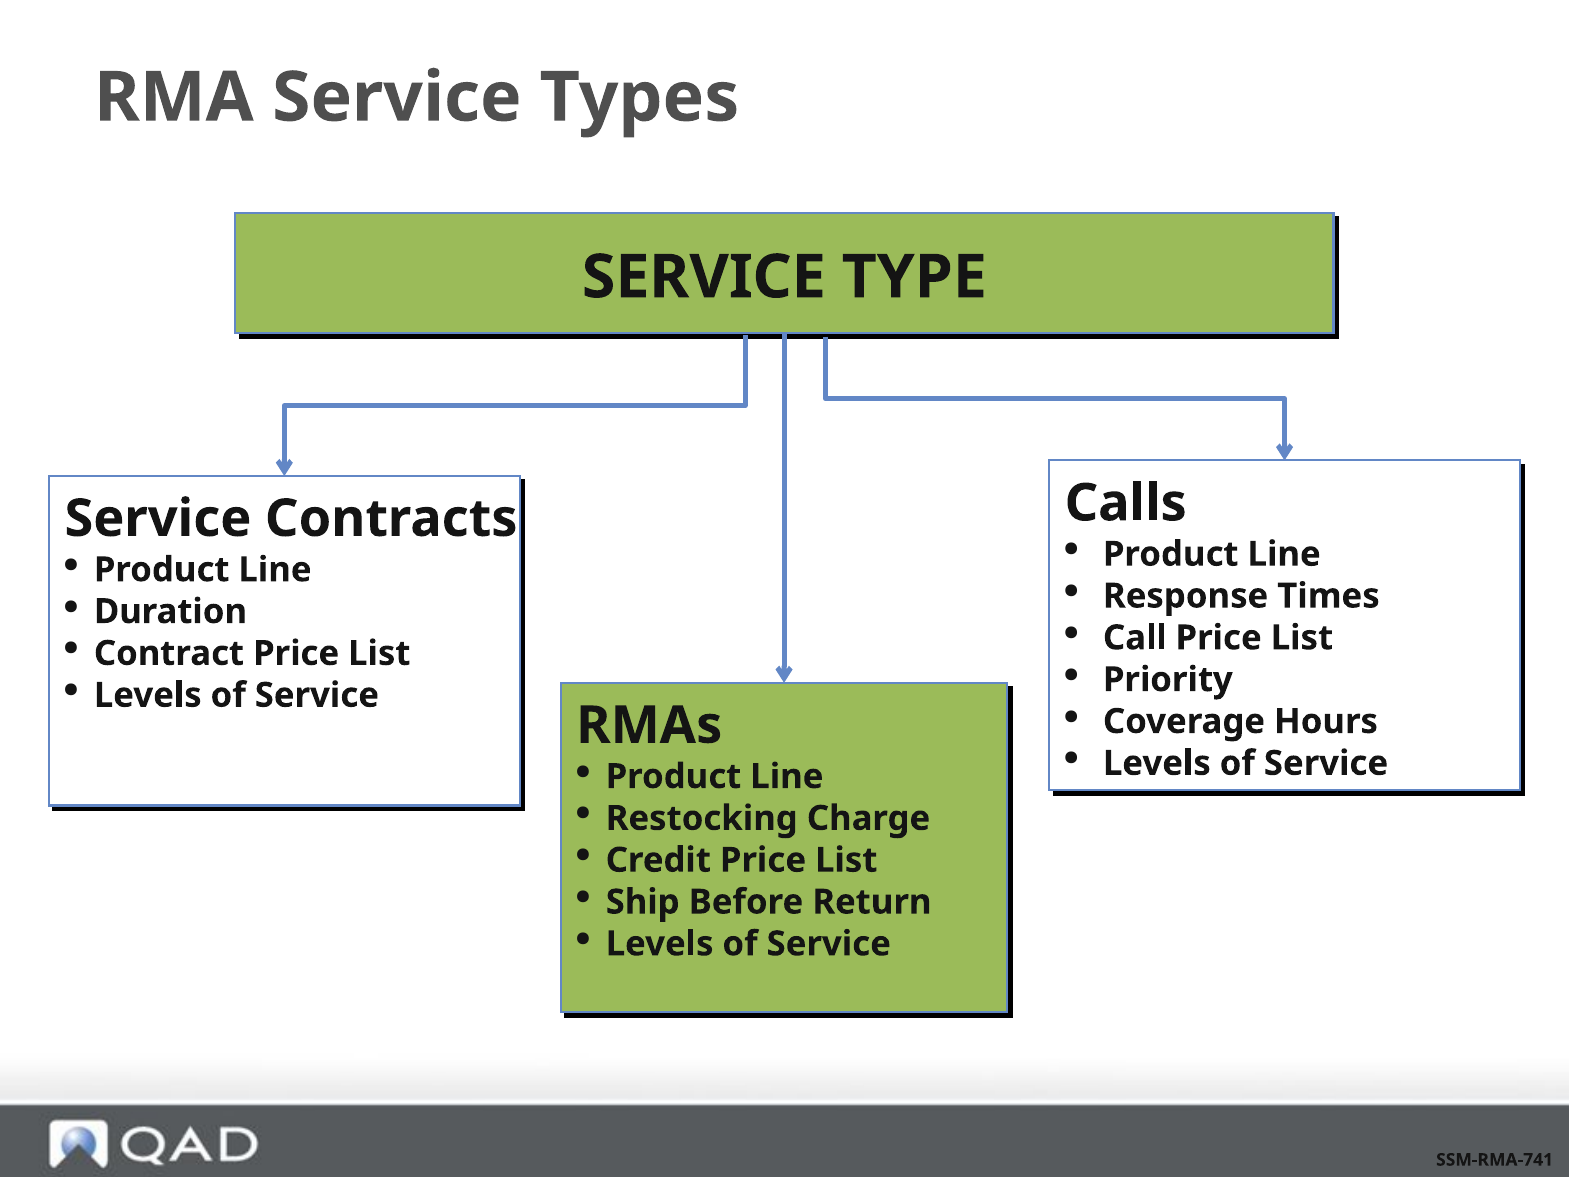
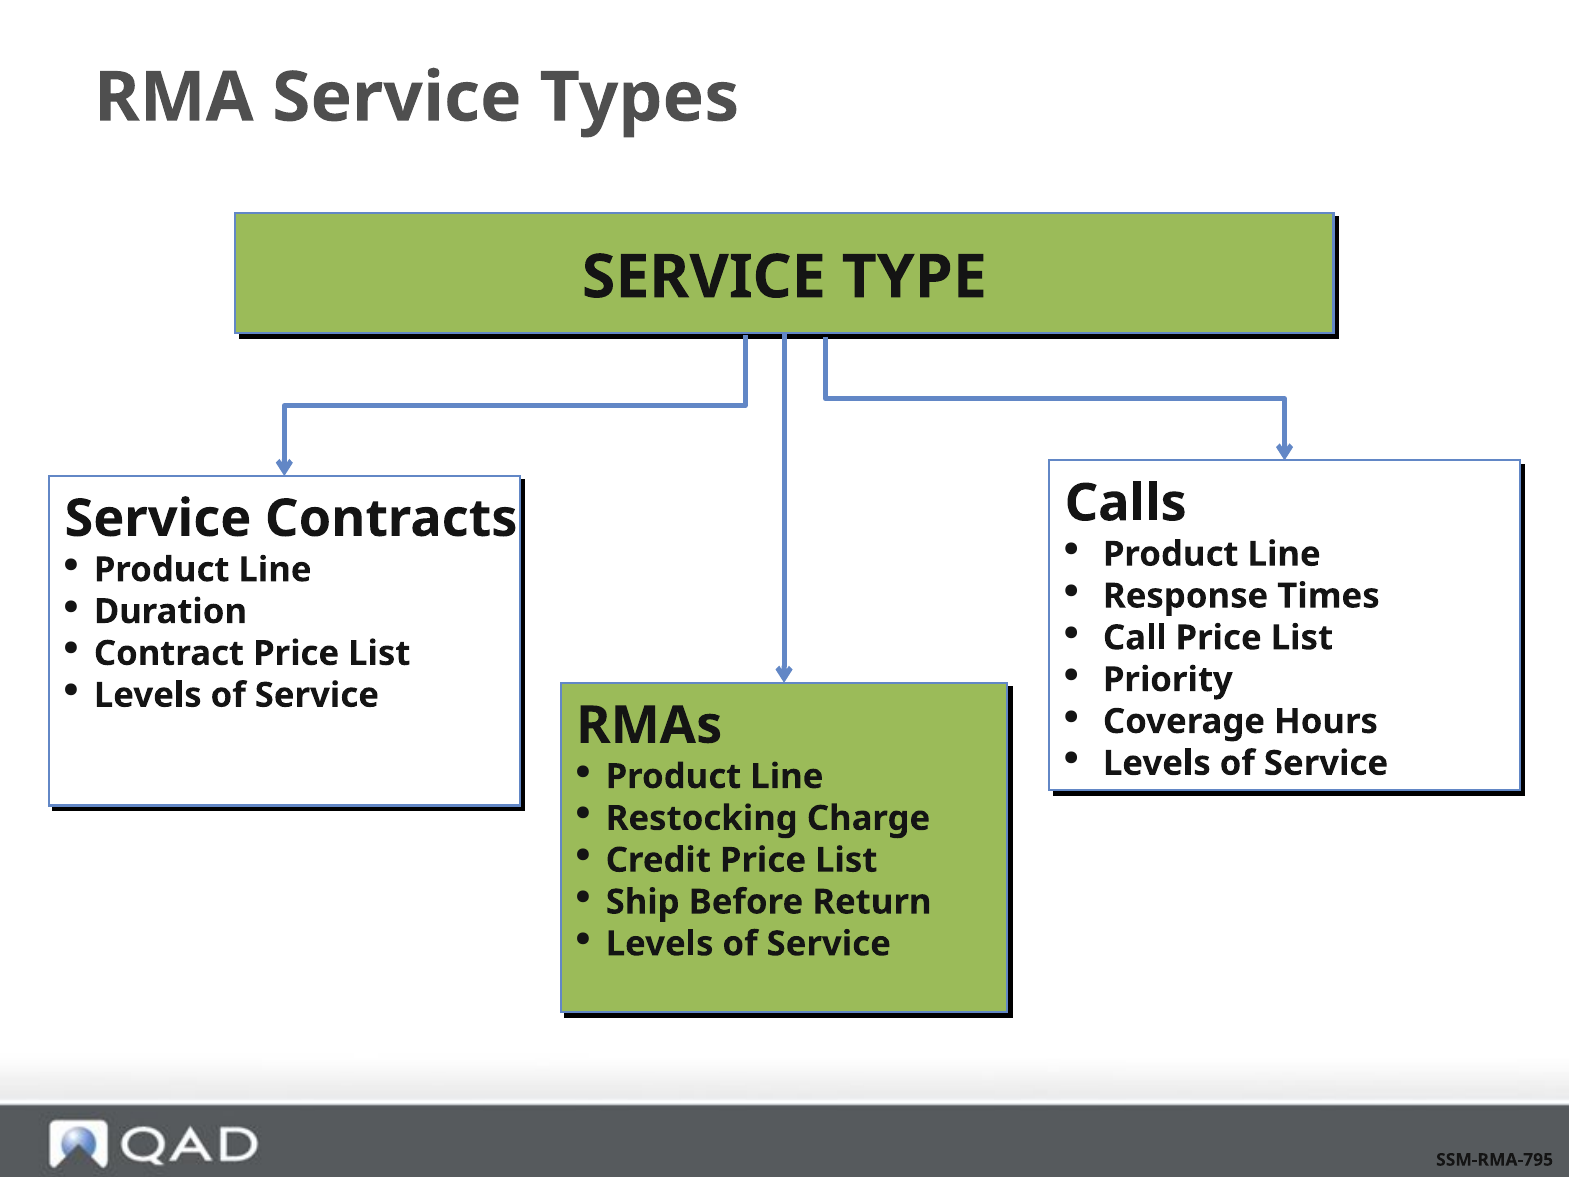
SSM-RMA-741: SSM-RMA-741 -> SSM-RMA-795 (1495, 1160)
